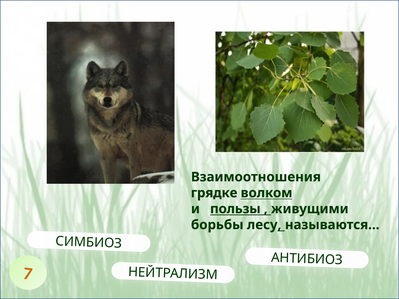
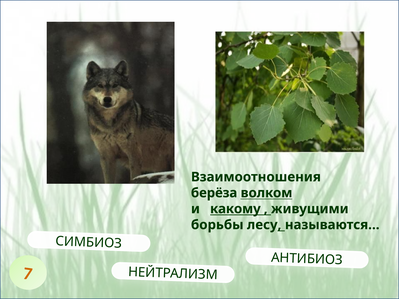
грядке: грядке -> берёза (214, 193)
пользы: пользы -> какому (235, 209)
